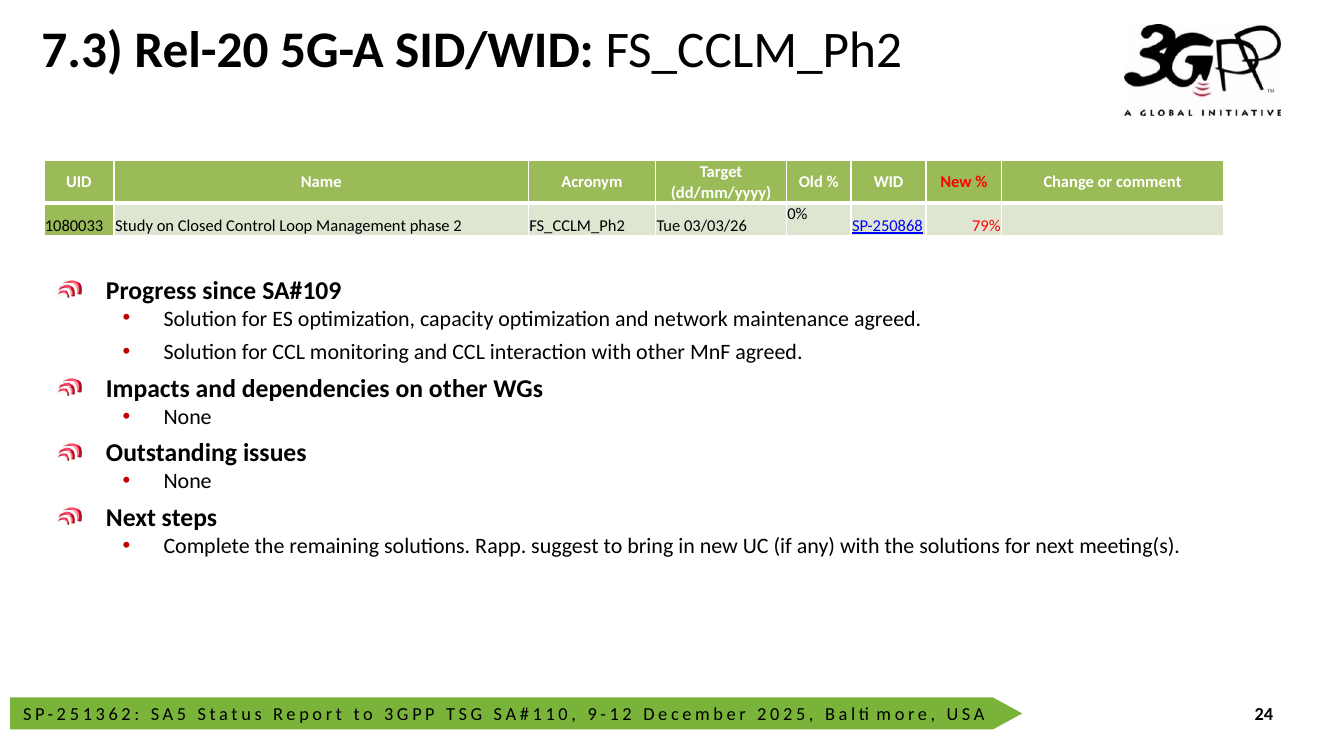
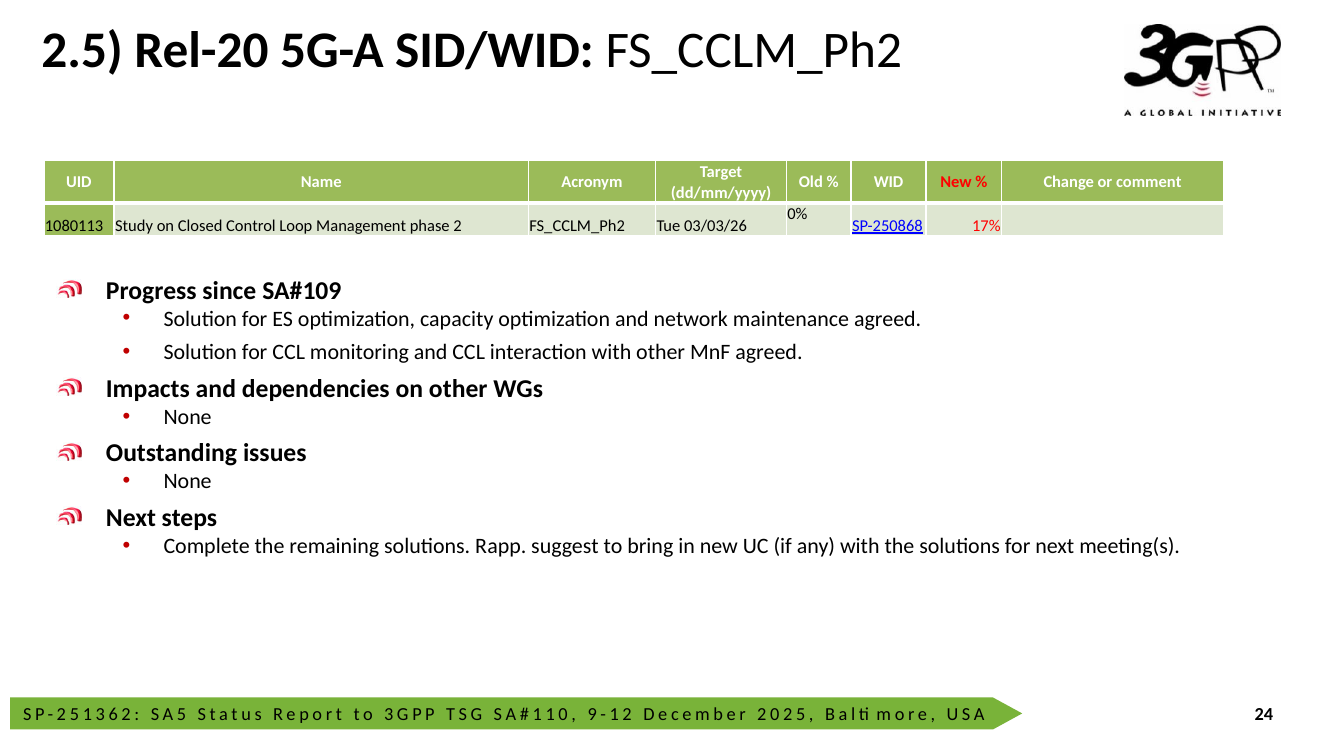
7.3: 7.3 -> 2.5 (82, 50)
1080033: 1080033 -> 1080113 (74, 226)
79%: 79% -> 17% (986, 226)
